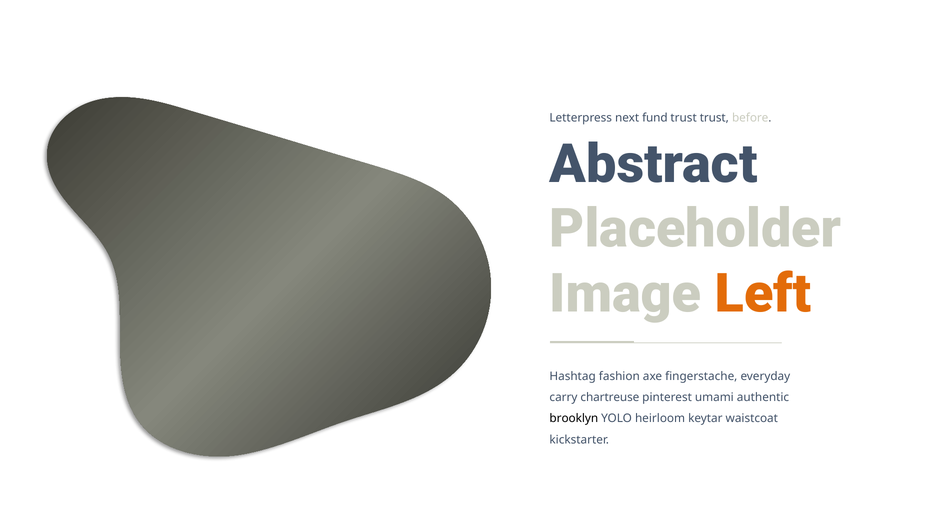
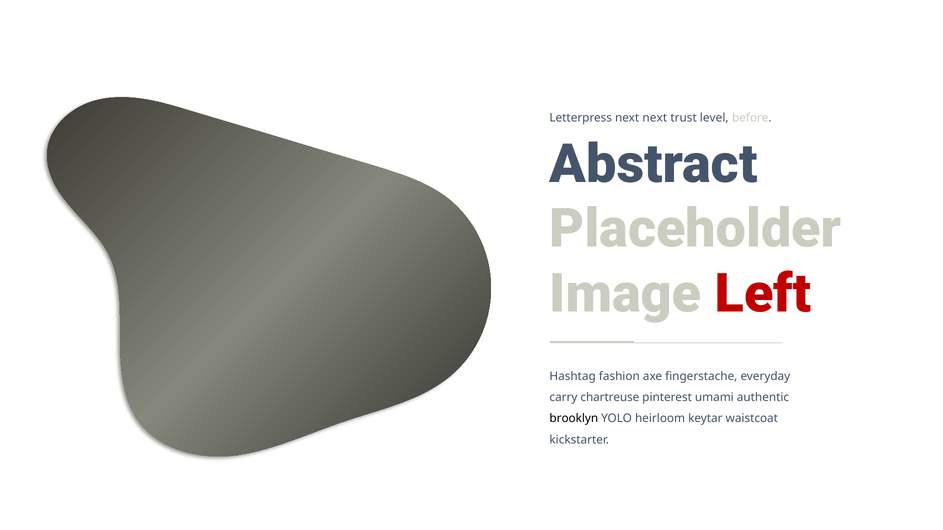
next fund: fund -> next (655, 118)
trust trust: trust -> level (714, 118)
Left colour: orange -> red (763, 294)
